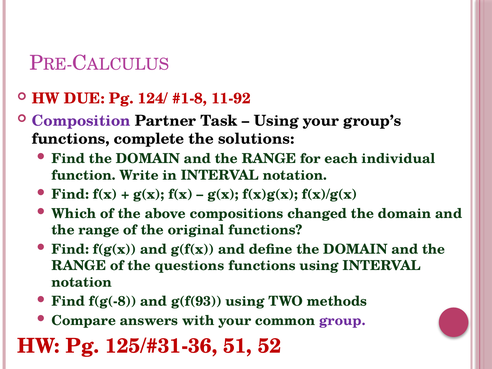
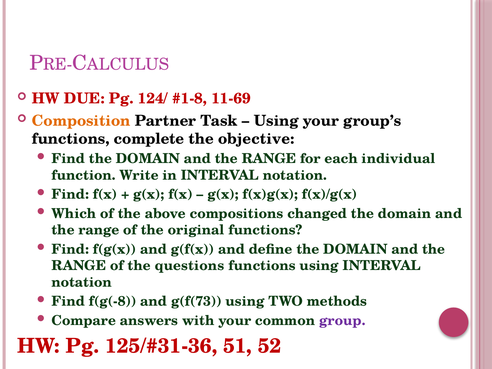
11-92: 11-92 -> 11-69 (231, 99)
Composition colour: purple -> orange (81, 121)
solutions: solutions -> objective (256, 139)
g(f(93: g(f(93 -> g(f(73 (196, 301)
